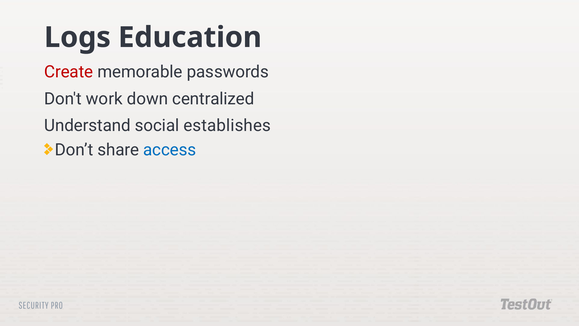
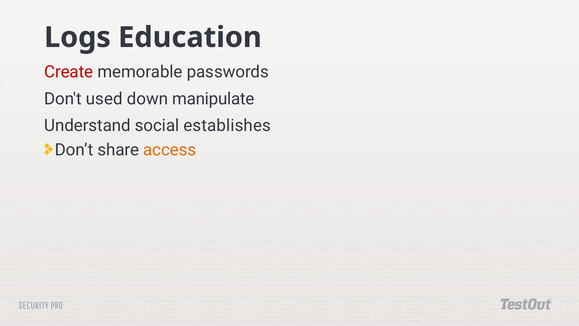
work: work -> used (104, 99)
centralized: centralized -> manipulate (213, 99)
access colour: blue -> orange (170, 150)
